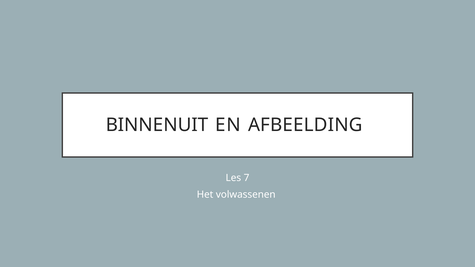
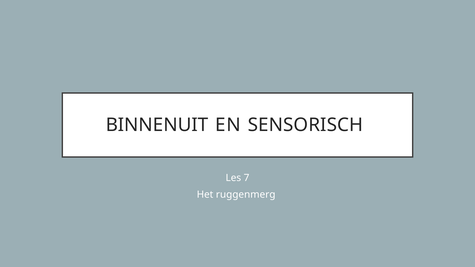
AFBEELDING: AFBEELDING -> SENSORISCH (305, 125)
volwassenen: volwassenen -> ruggenmerg (246, 195)
